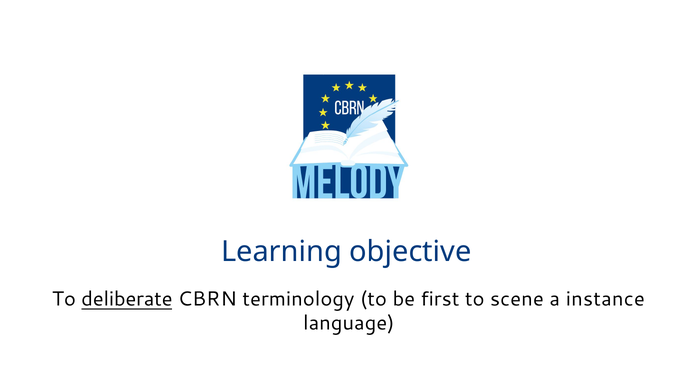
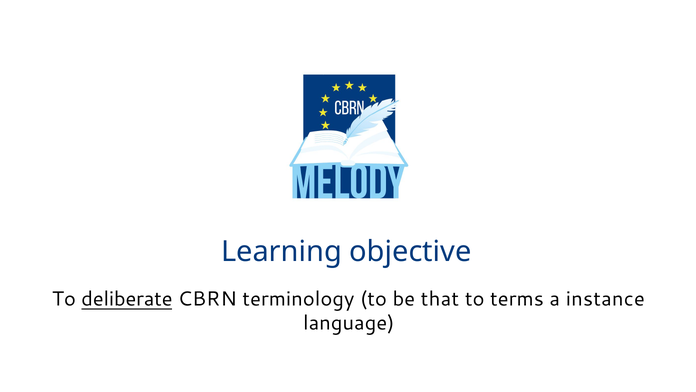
first: first -> that (440, 298)
scene: scene -> terms (517, 298)
